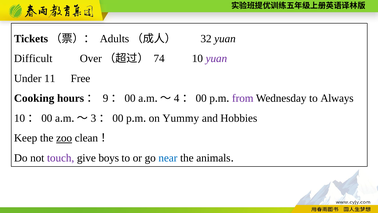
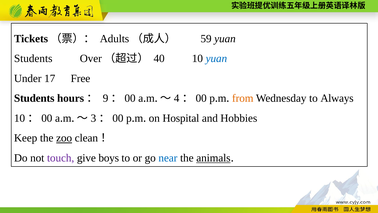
32: 32 -> 59 (206, 39)
Difficult: Difficult -> Students (33, 58)
74: 74 -> 40 (159, 58)
yuan colour: purple -> blue (216, 58)
11: 11 -> 17 (50, 78)
Cooking: Cooking -> Students (34, 98)
from colour: purple -> orange (243, 98)
Yummy: Yummy -> Hospital (181, 118)
animals underline: none -> present (213, 158)
